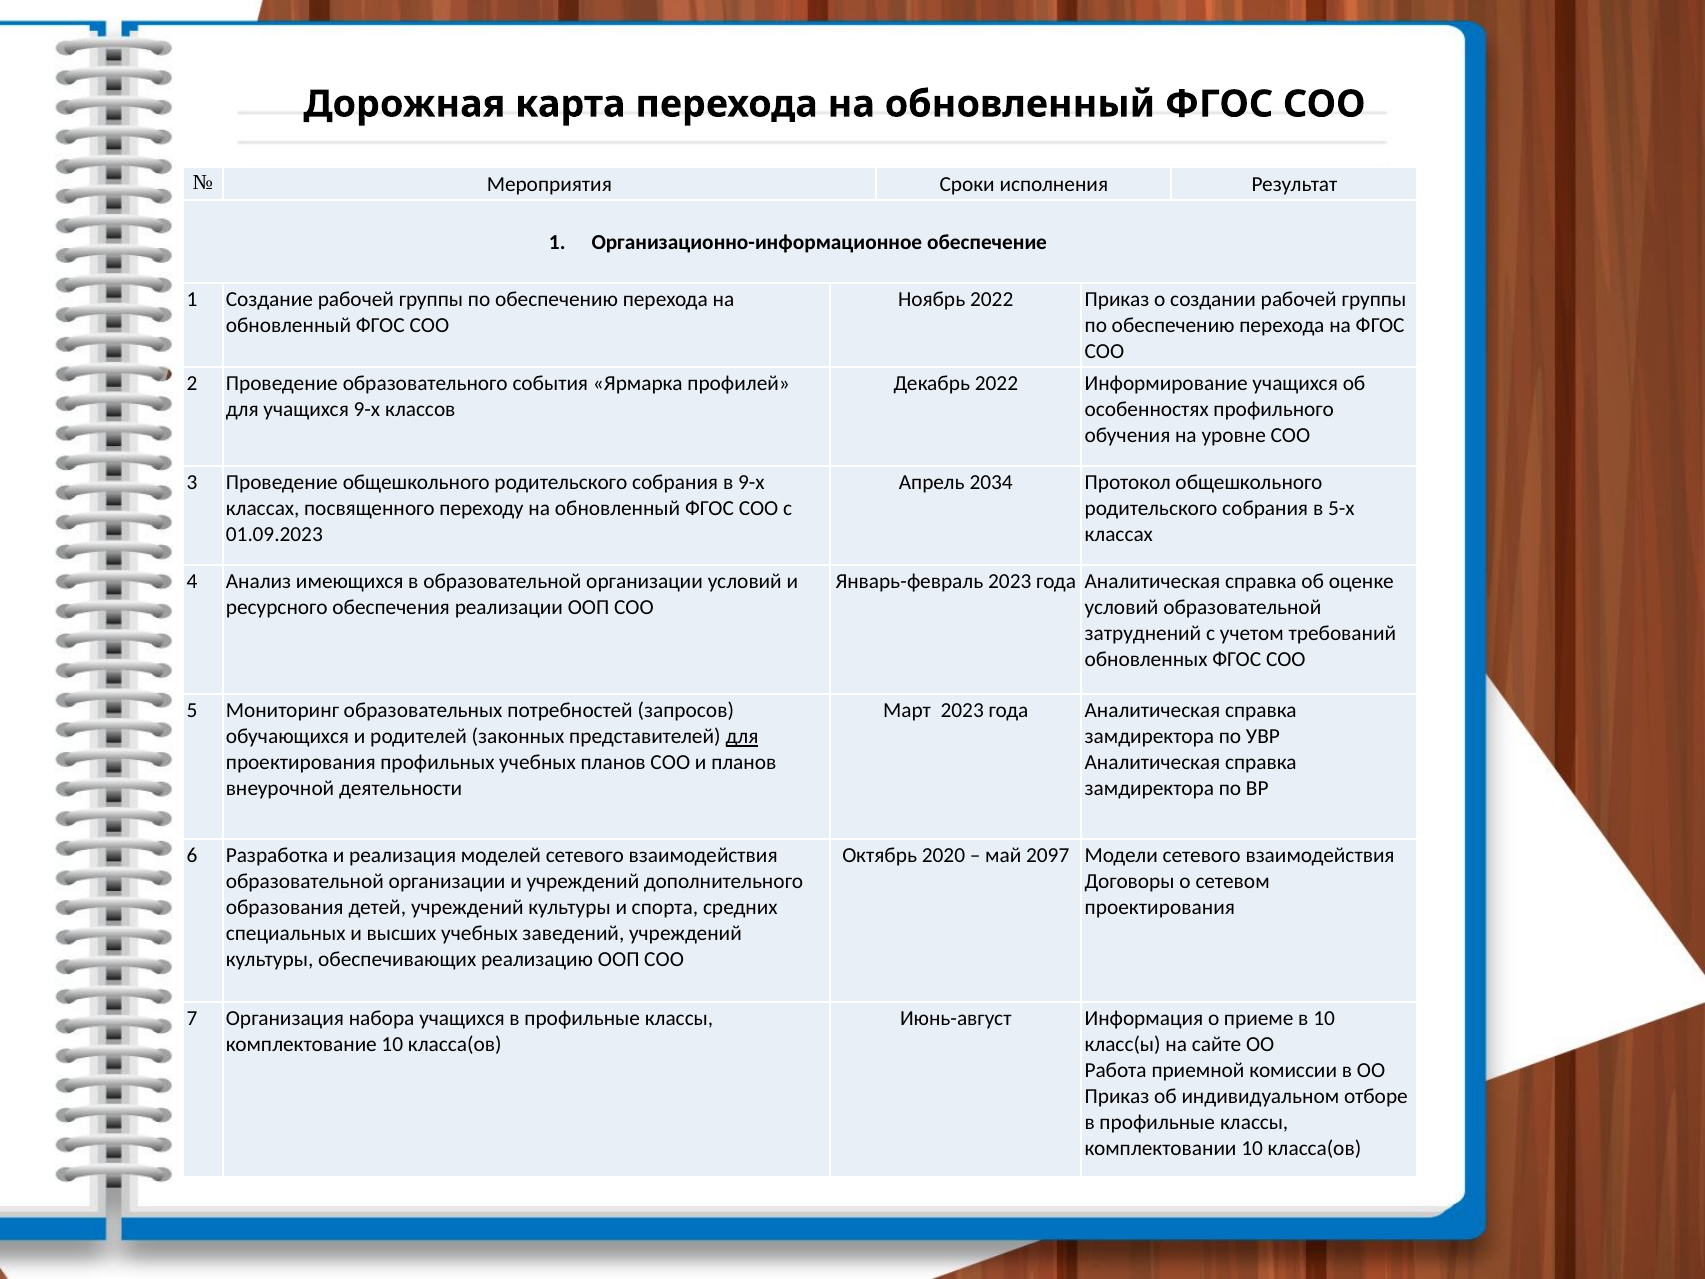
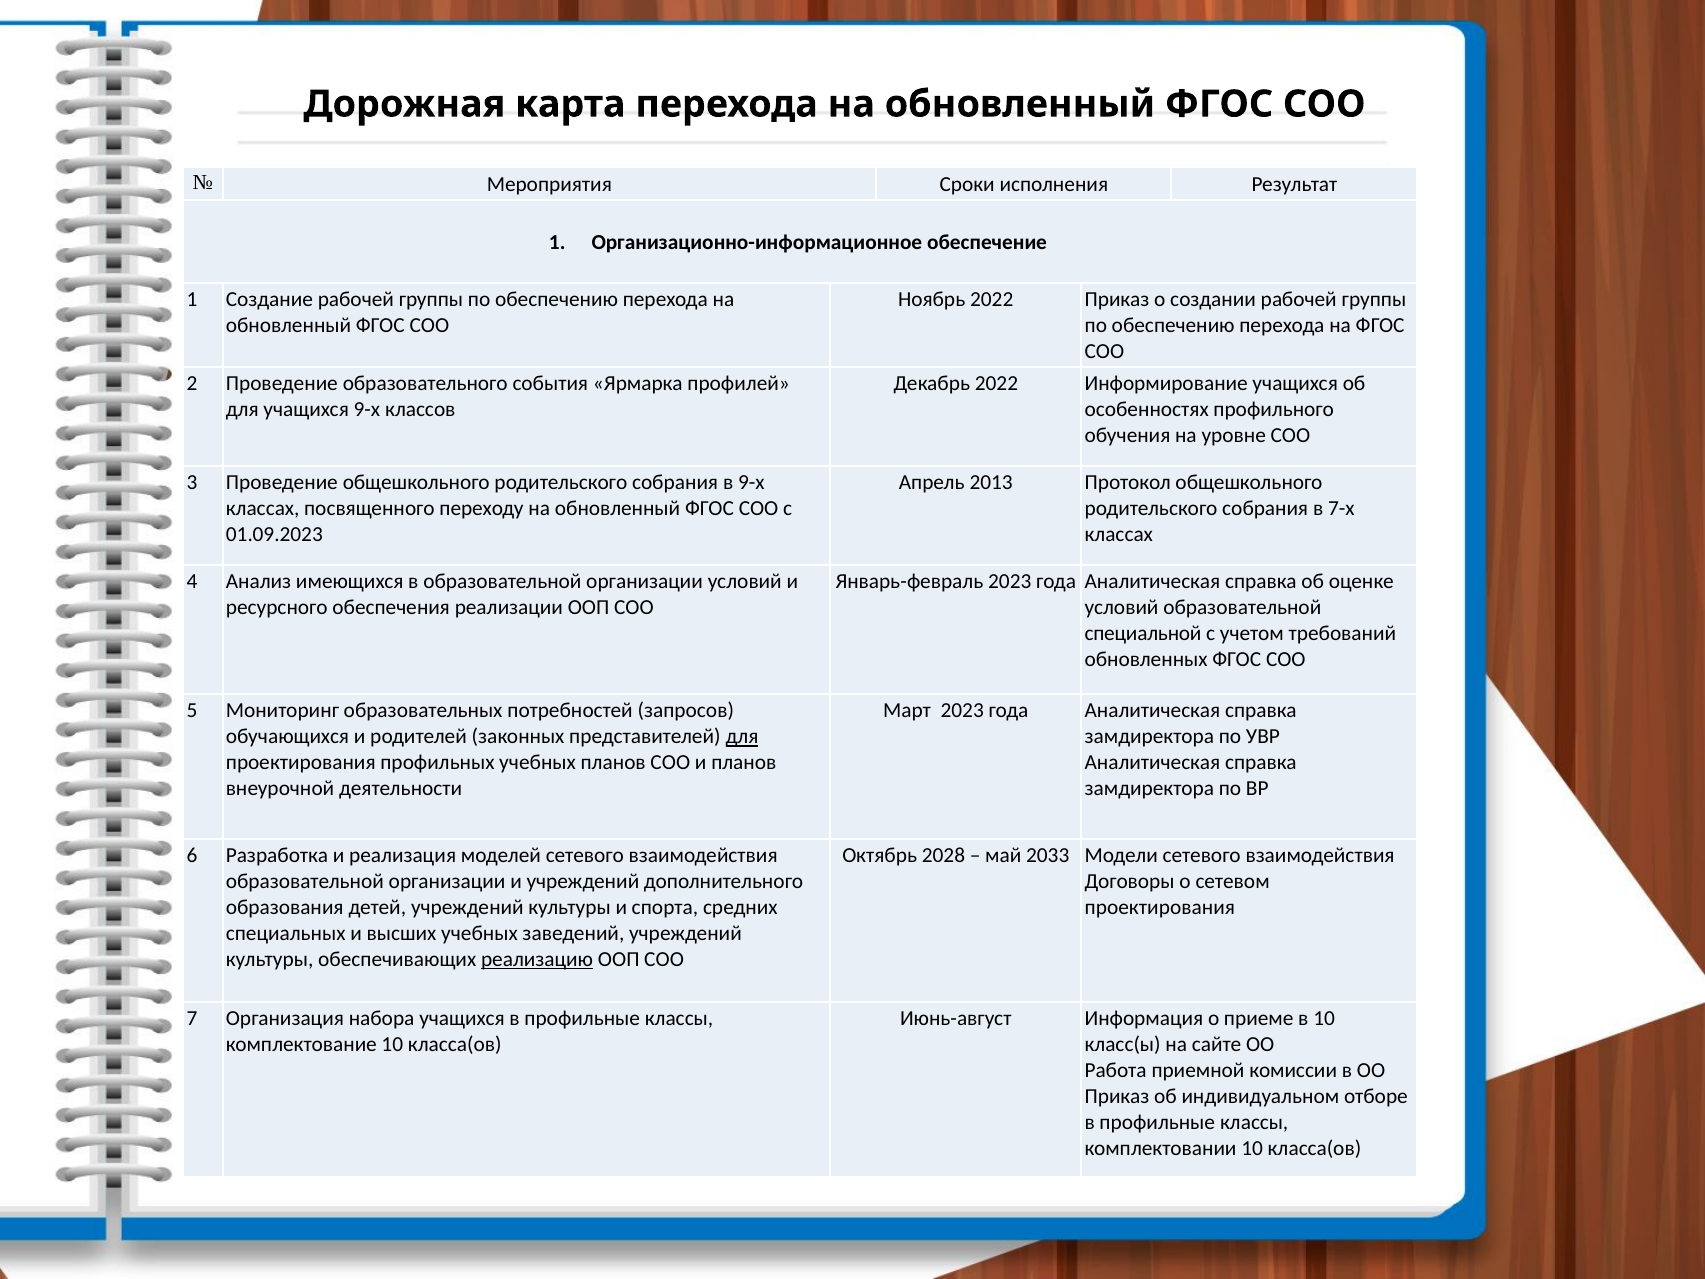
2034: 2034 -> 2013 (991, 483)
5-х: 5-х -> 7-х (1341, 508)
затруднений: затруднений -> специальной (1143, 633)
2020: 2020 -> 2028 (943, 855)
2097: 2097 -> 2033 (1048, 855)
реализацию underline: none -> present (537, 959)
